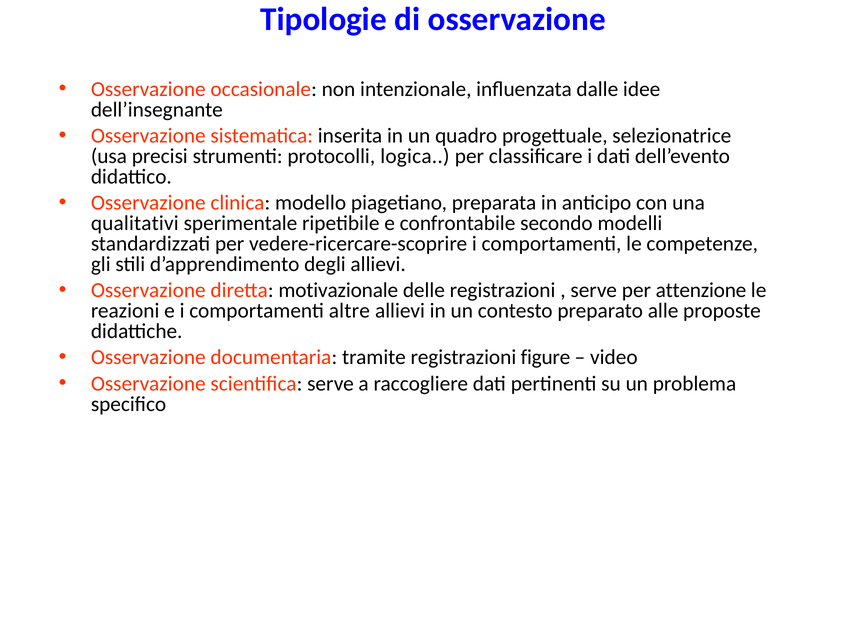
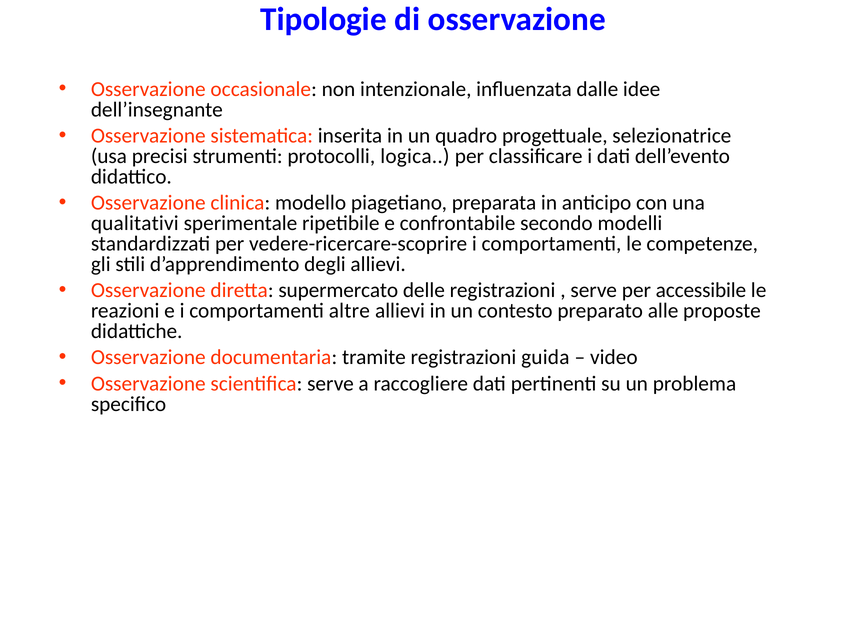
motivazionale: motivazionale -> supermercato (338, 291)
attenzione: attenzione -> accessibile (701, 291)
figure: figure -> guida (545, 358)
